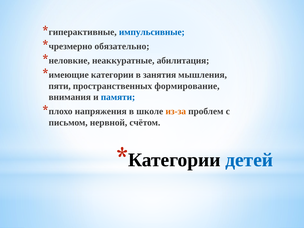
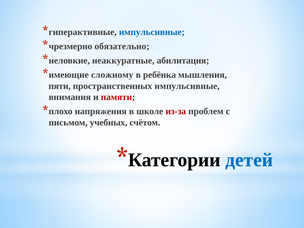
категории: категории -> сложному (112, 75)
занятия: занятия -> ребёнка (160, 75)
пространственных формирование: формирование -> импульсивные (187, 86)
памяти colour: blue -> red (118, 97)
из-за colour: orange -> red (176, 111)
нервной: нервной -> учебных (109, 123)
